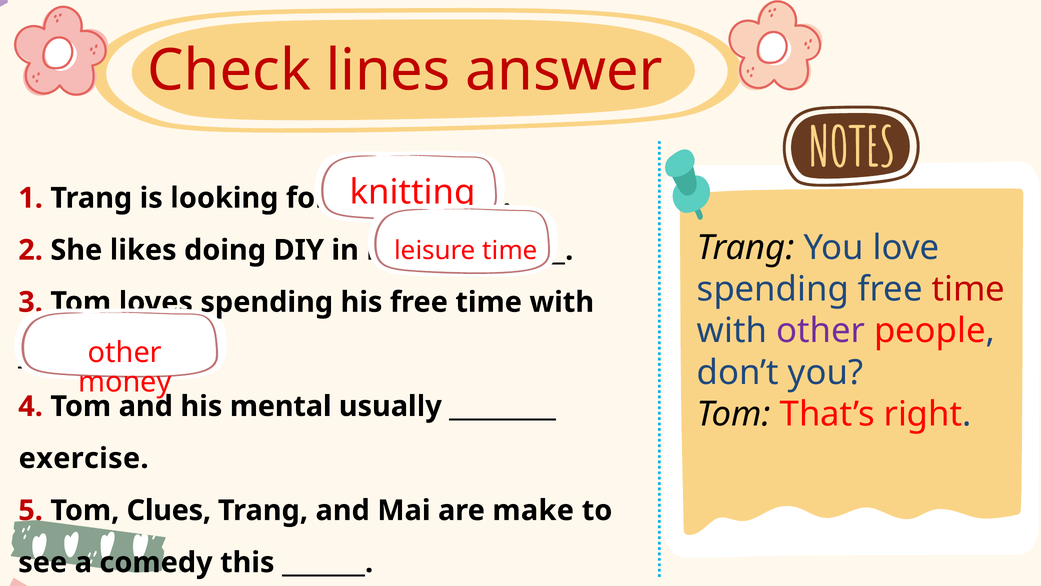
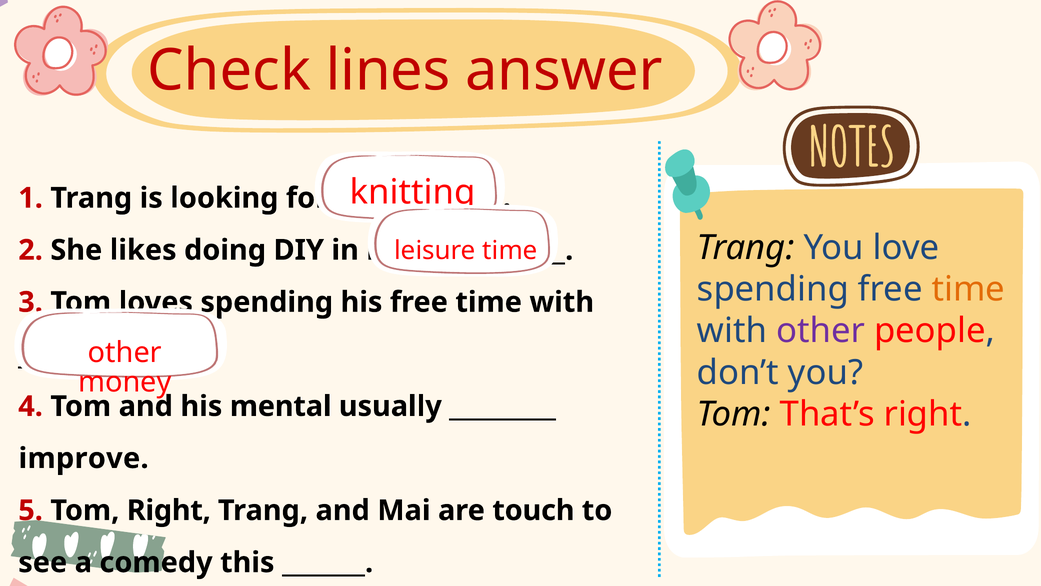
time colour: red -> orange (968, 289)
exercise: exercise -> improve (84, 458)
Tom Clues: Clues -> Right (169, 510)
make: make -> touch (533, 510)
